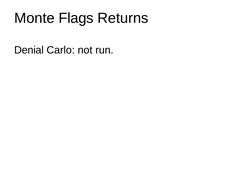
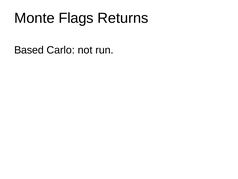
Denial: Denial -> Based (29, 50)
